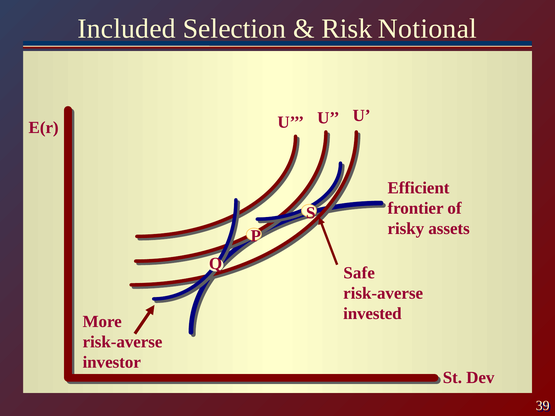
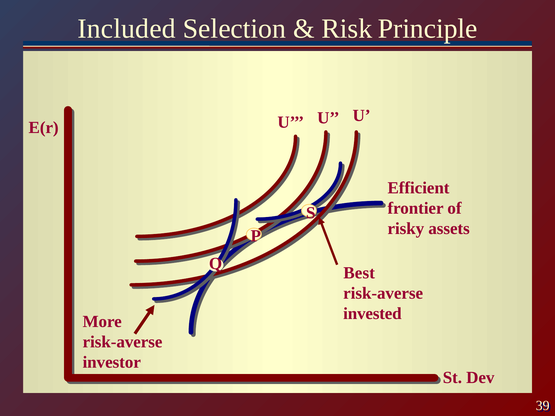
Notional: Notional -> Principle (428, 29)
Safe: Safe -> Best (359, 273)
